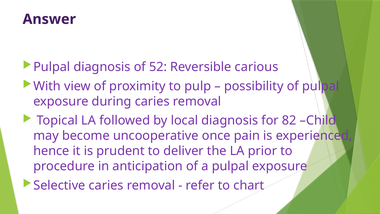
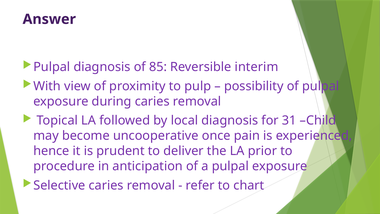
52: 52 -> 85 (158, 67)
carious: carious -> interim (257, 67)
82: 82 -> 31 (289, 120)
